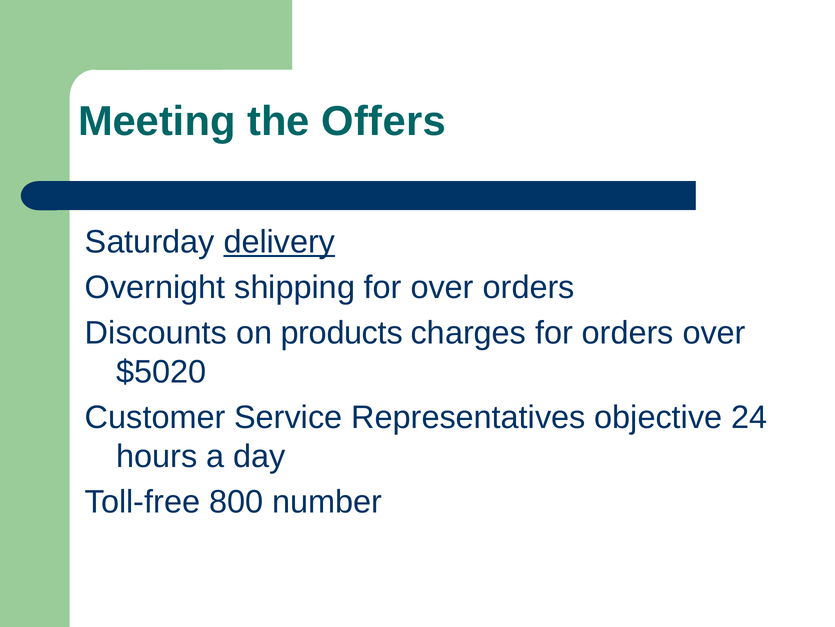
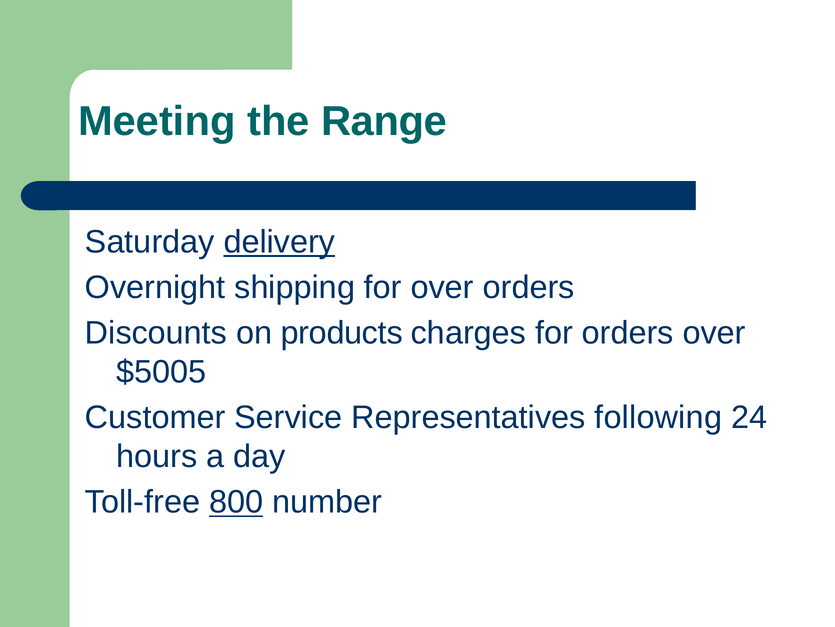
Offers: Offers -> Range (384, 121)
$5020: $5020 -> $5005 (161, 372)
objective: objective -> following (658, 417)
800 underline: none -> present (236, 502)
